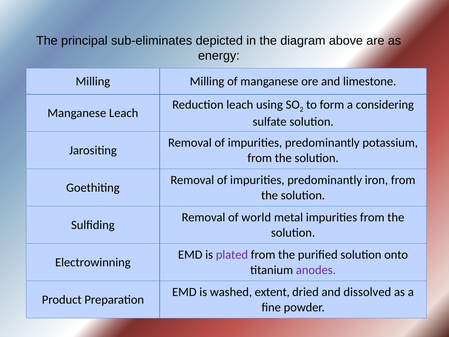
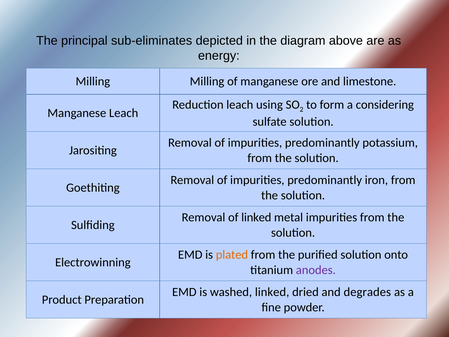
of world: world -> linked (256, 217)
plated colour: purple -> orange (232, 254)
washed extent: extent -> linked (272, 292)
dissolved: dissolved -> degrades (367, 292)
